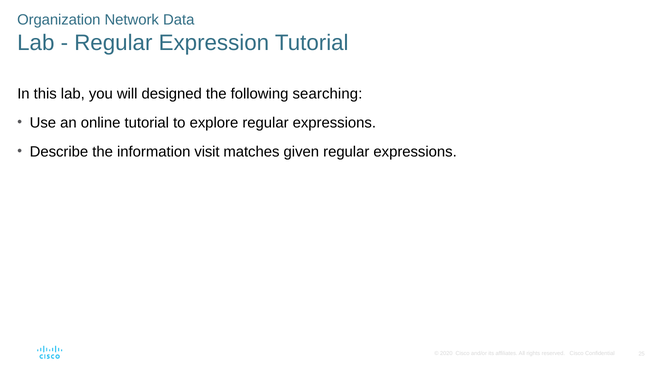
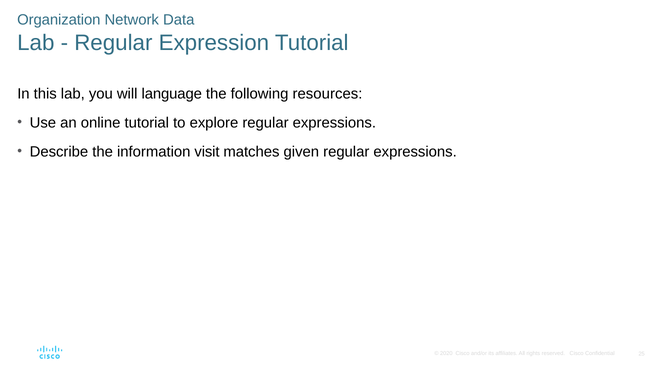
designed: designed -> language (172, 94)
searching: searching -> resources (327, 94)
